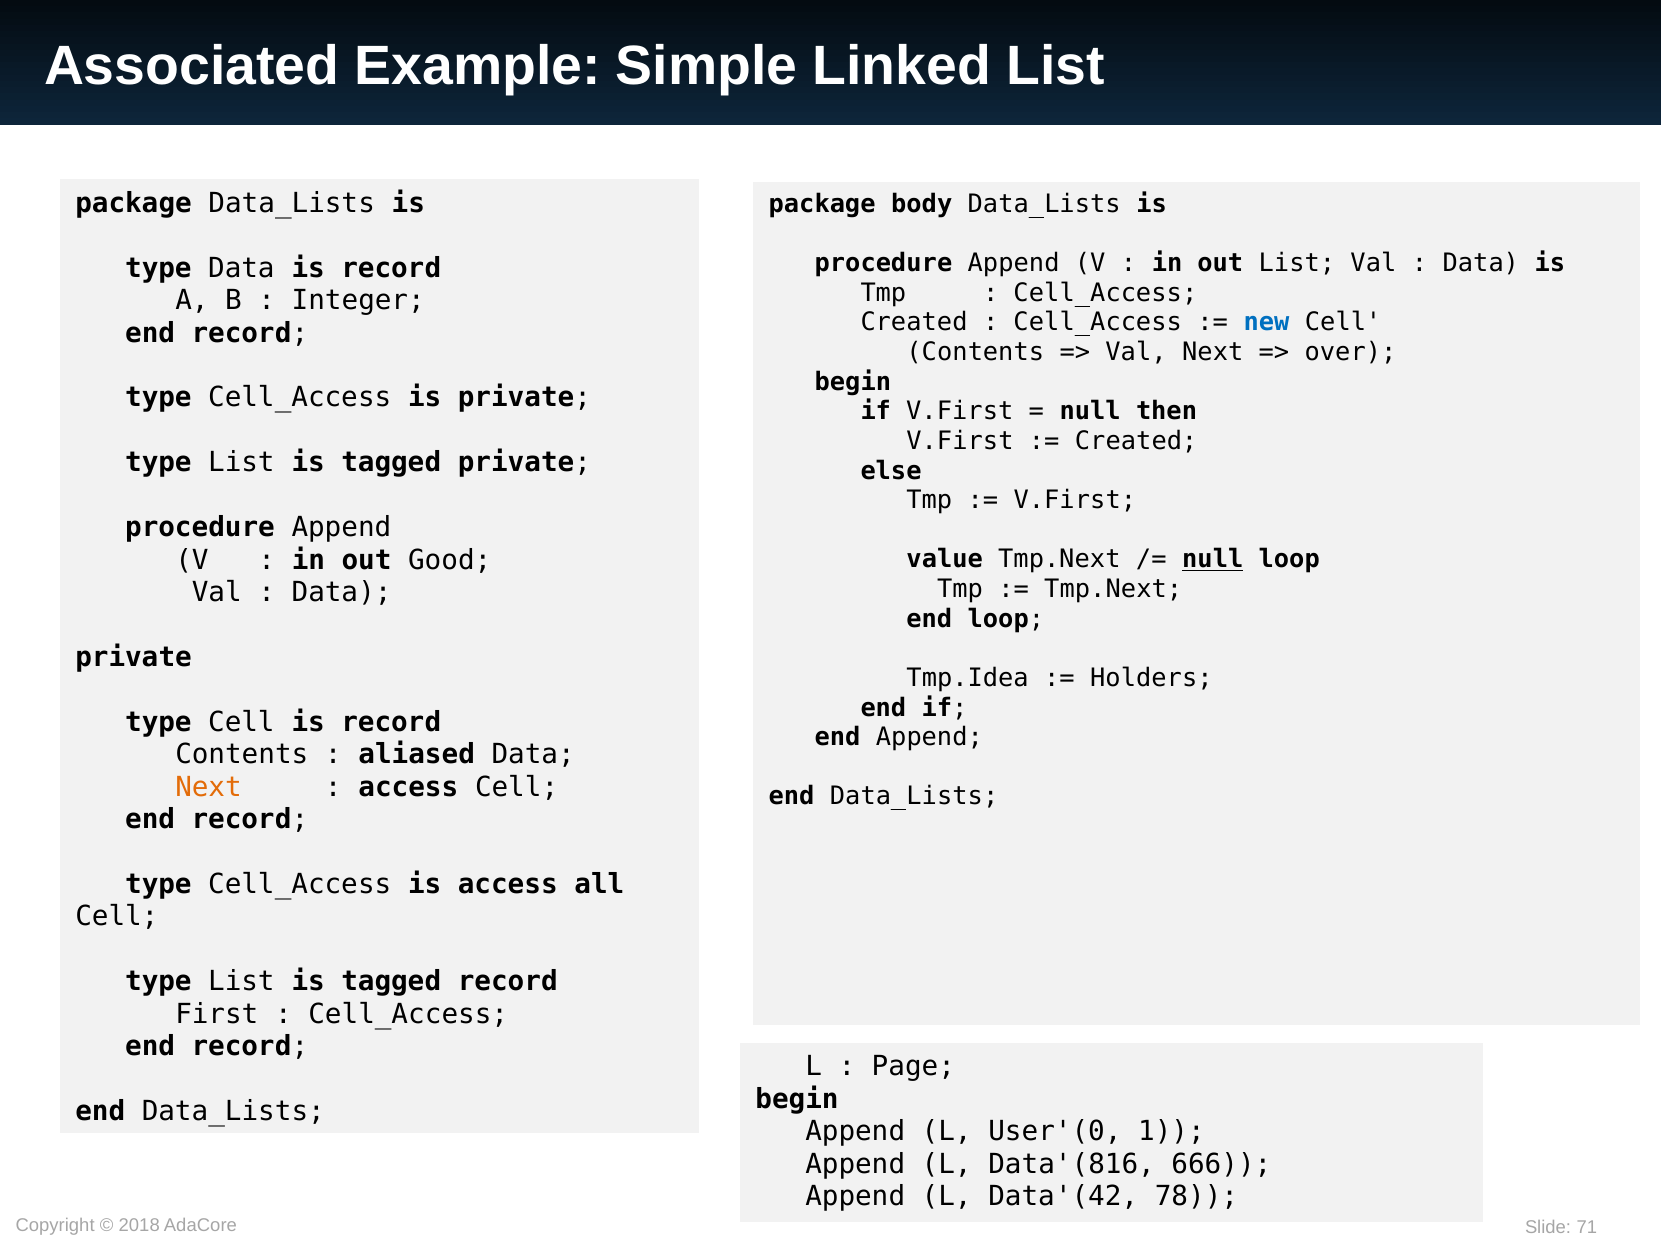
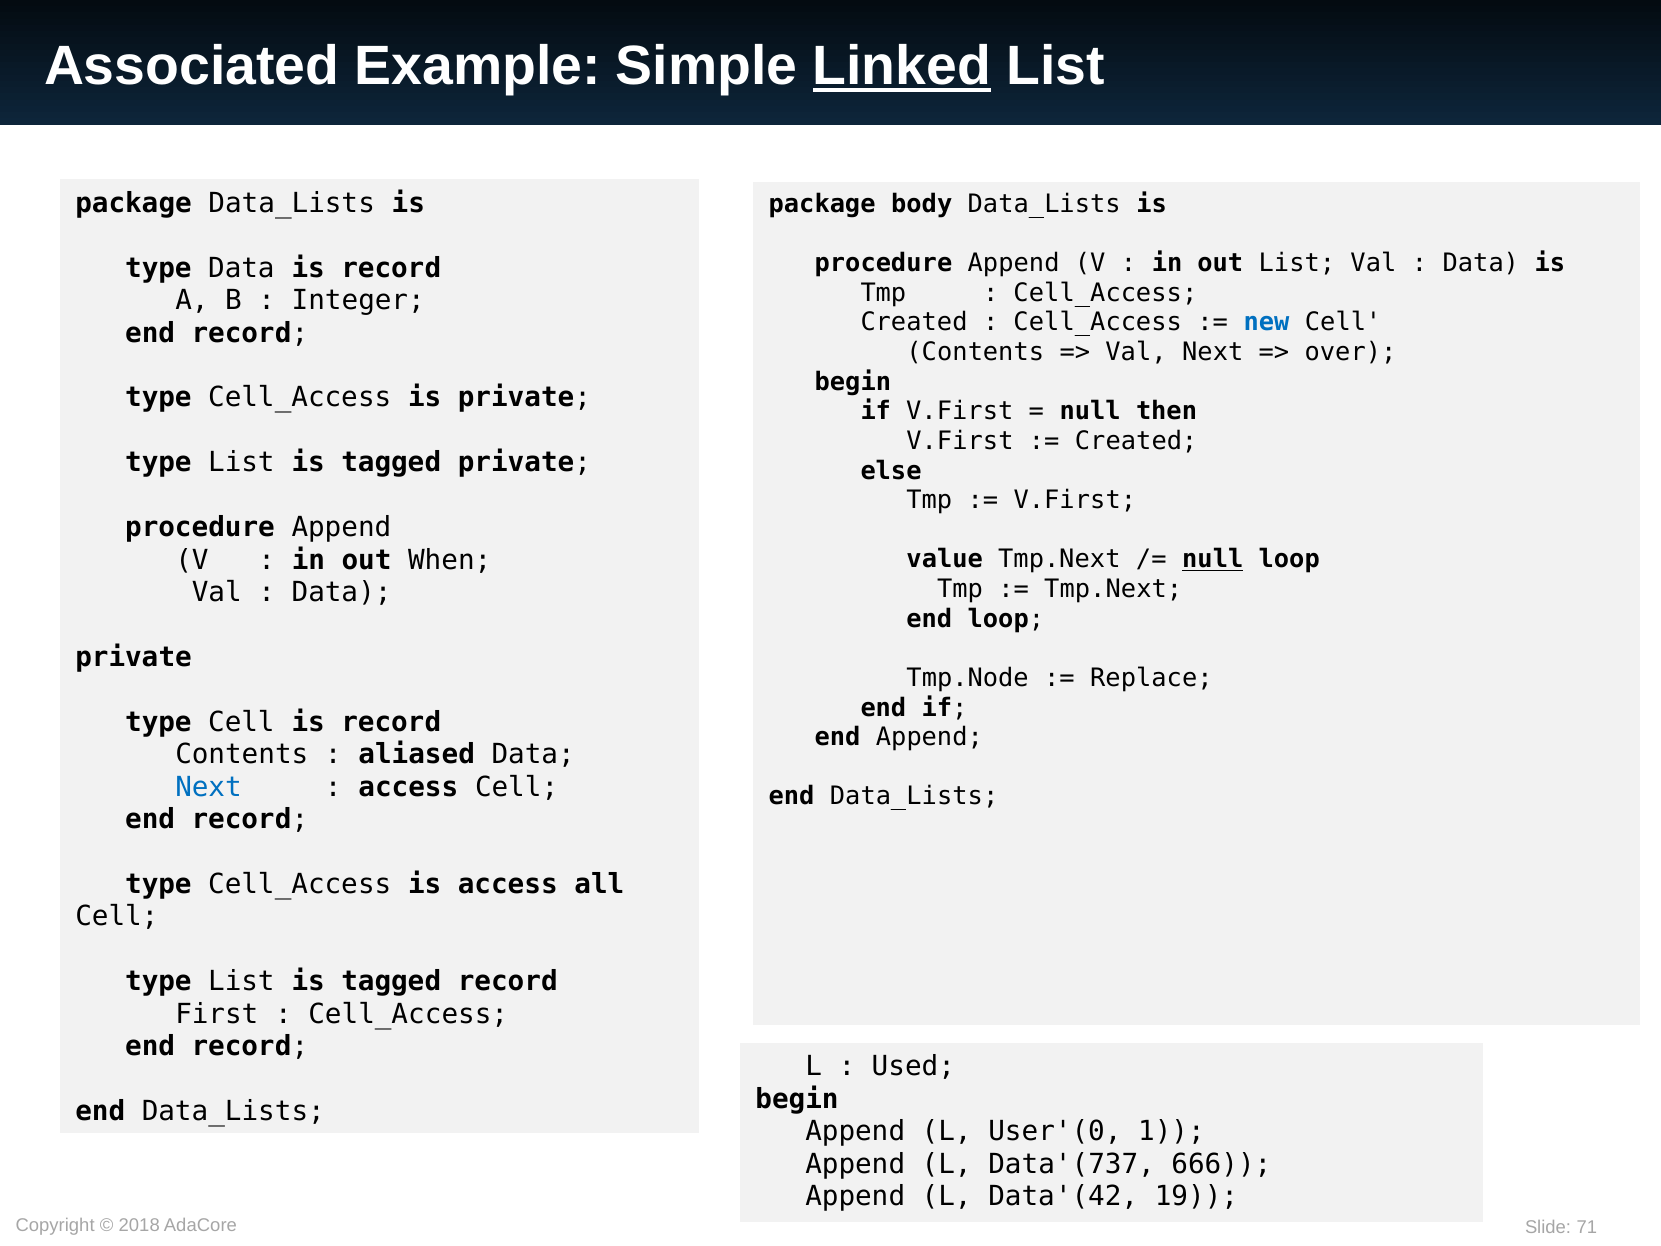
Linked underline: none -> present (902, 66)
Good: Good -> When (450, 560)
Tmp.Idea: Tmp.Idea -> Tmp.Node (968, 678)
Holders: Holders -> Replace (1151, 678)
Next colour: orange -> blue (208, 787)
Page: Page -> Used (913, 1066)
Data'(816: Data'(816 -> Data'(737 (1072, 1164)
78: 78 -> 19 (1196, 1196)
